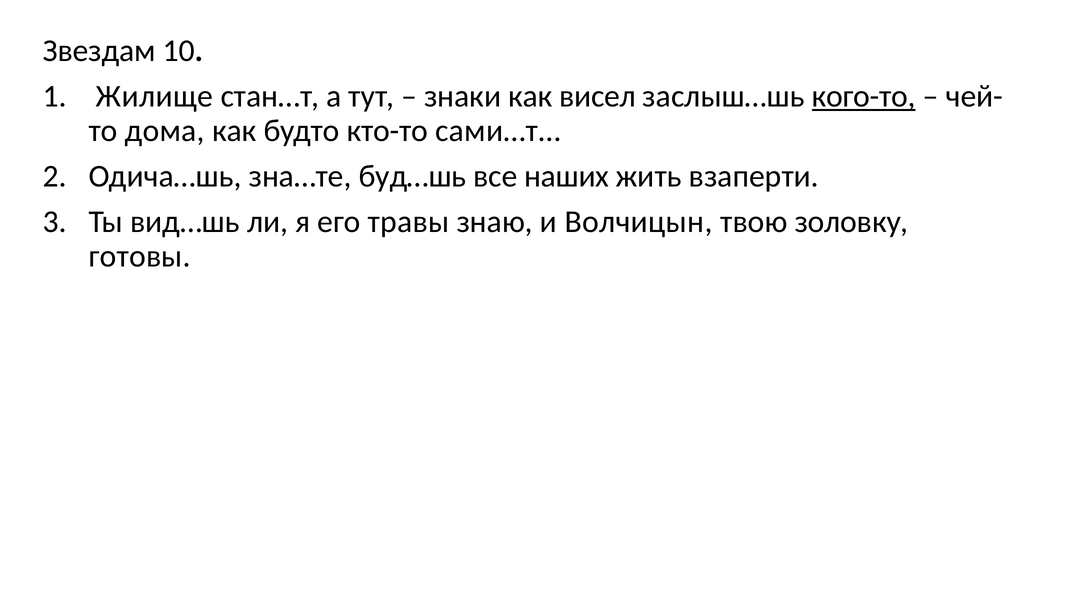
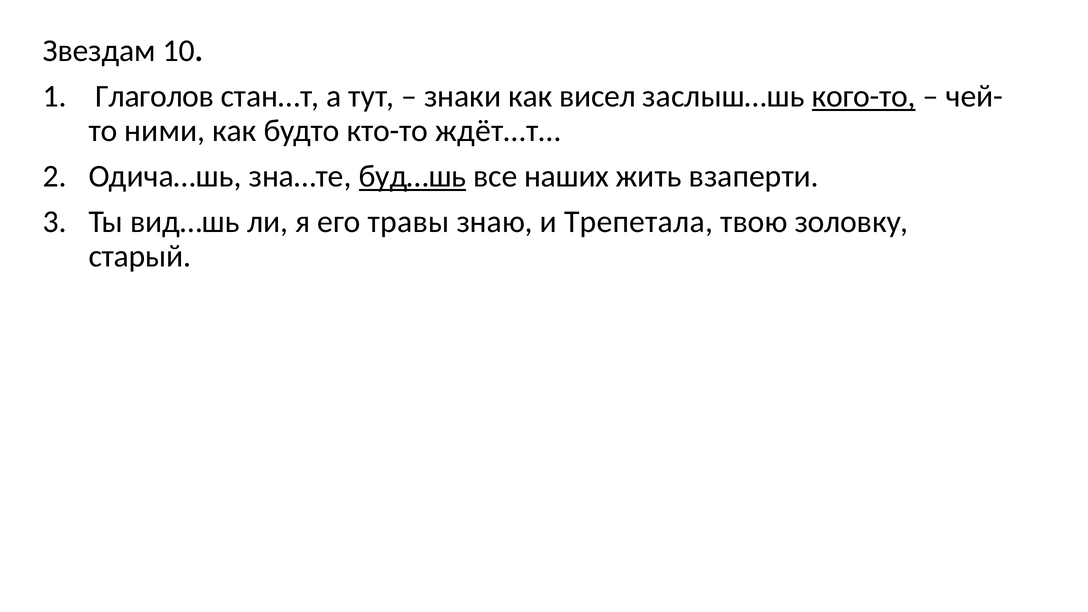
Жилище: Жилище -> Глаголов (155, 96)
дома: дома -> ними (165, 131)
сами…т…: сами…т… -> ждёт…т… (498, 131)
буд…шь underline: none -> present (413, 176)
Волчицын: Волчицын -> Трепетала (639, 222)
готовы: готовы -> старый (140, 256)
